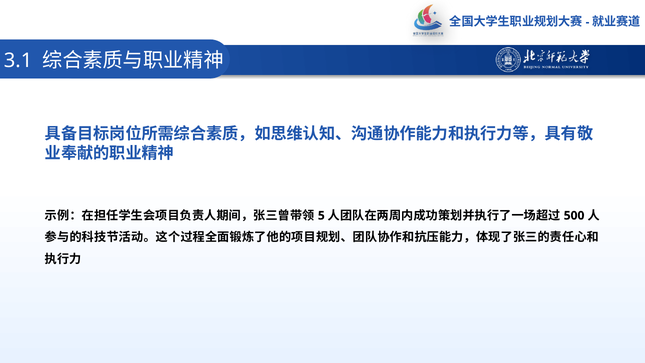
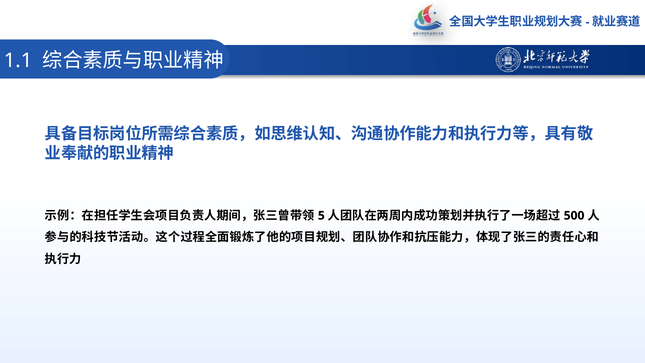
3.1: 3.1 -> 1.1 (18, 60)
